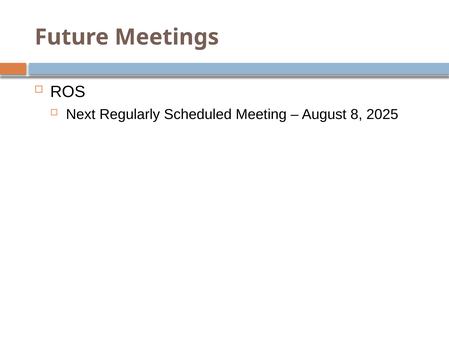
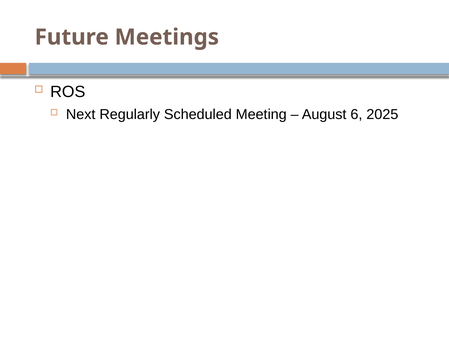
8: 8 -> 6 (356, 114)
